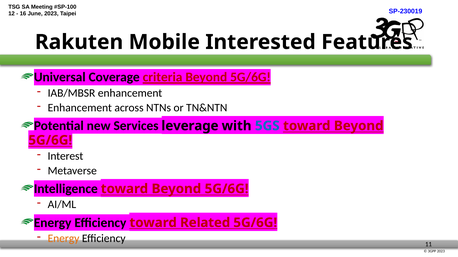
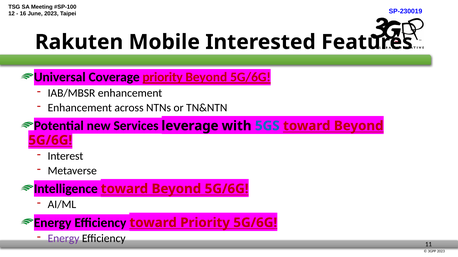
Coverage criteria: criteria -> priority (163, 77)
toward Related: Related -> Priority (205, 223)
Energy colour: orange -> purple (64, 239)
